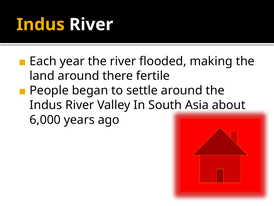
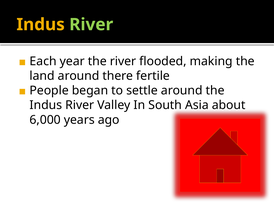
River colour: white -> light green (91, 24)
